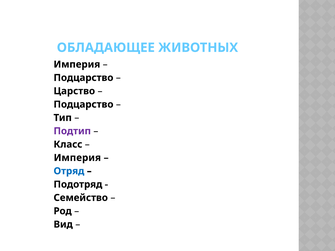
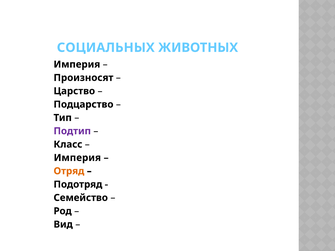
ОБЛАДАЮЩЕЕ: ОБЛАДАЮЩЕЕ -> СОЦИАЛЬНЫХ (106, 48)
Подцарство: Подцарство -> Произносят (83, 78)
Отряд colour: blue -> orange (69, 171)
